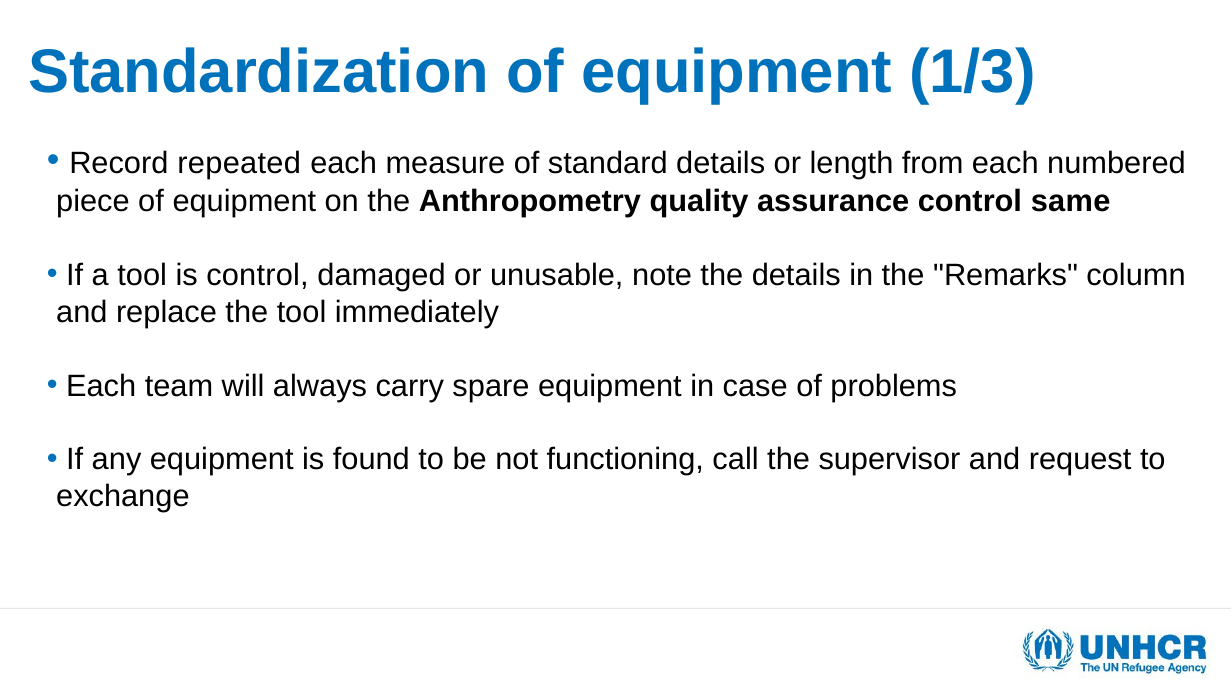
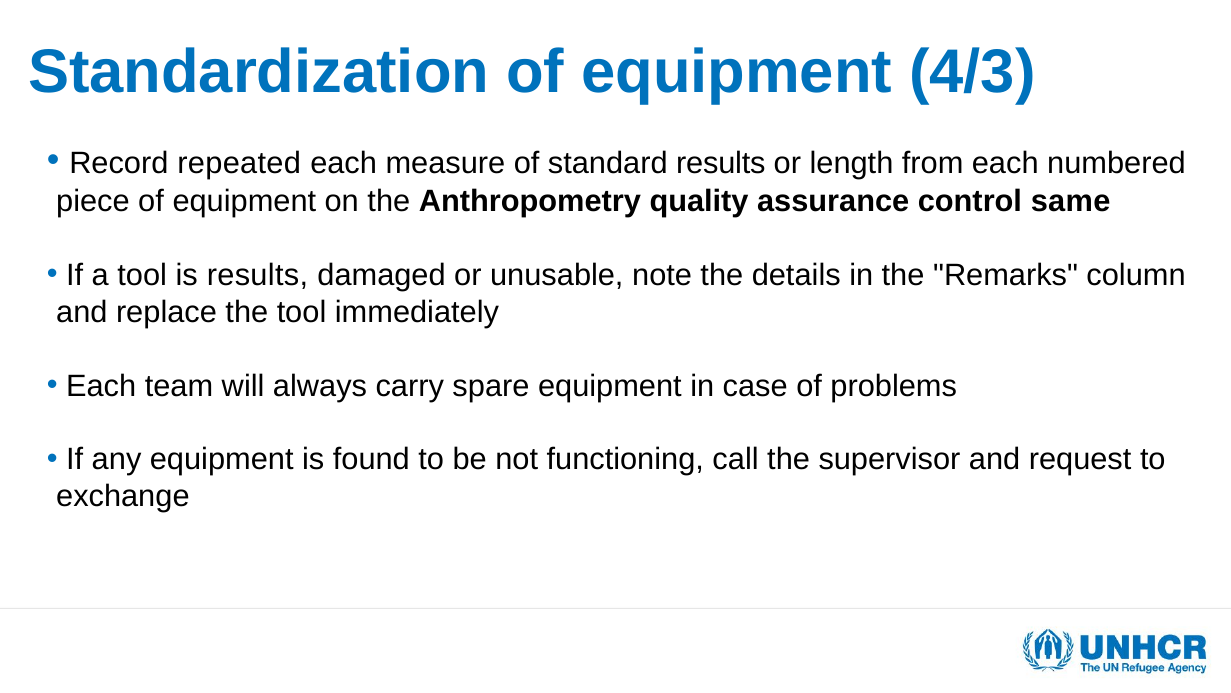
1/3: 1/3 -> 4/3 (972, 73)
standard details: details -> results (721, 163)
is control: control -> results (257, 275)
